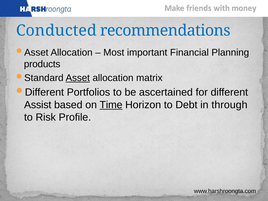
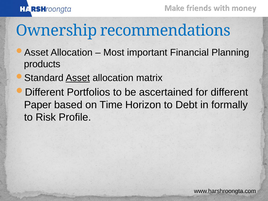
Conducted: Conducted -> Ownership (57, 31)
Assist: Assist -> Paper (38, 105)
Time underline: present -> none (111, 105)
through: through -> formally (230, 105)
